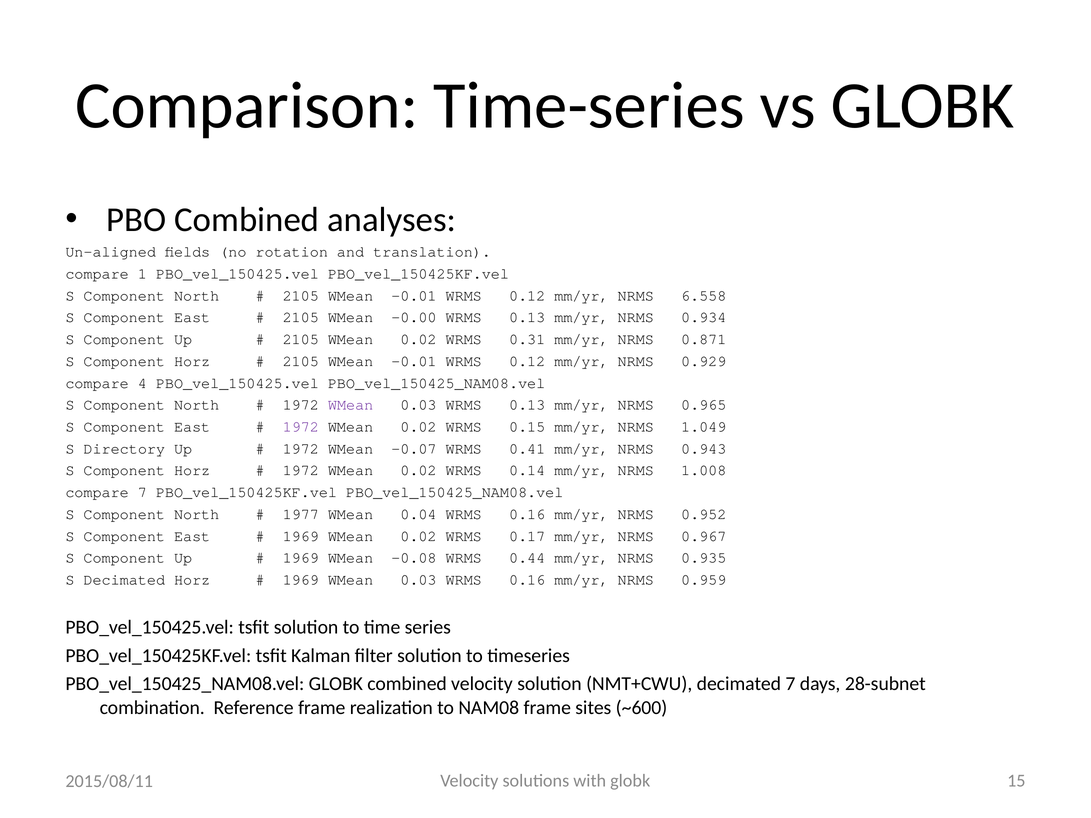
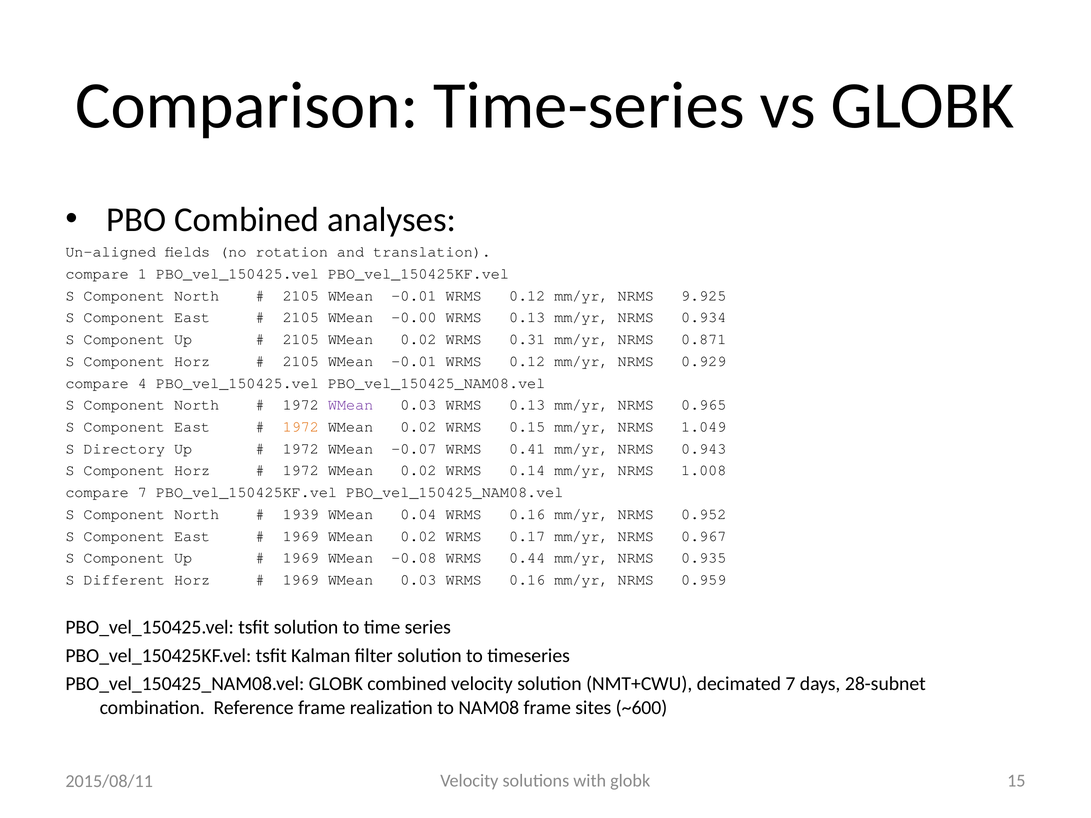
6.558: 6.558 -> 9.925 (704, 296)
1972 colour: purple -> orange (301, 427)
1977: 1977 -> 1939 (301, 514)
S Decimated: Decimated -> Different (124, 580)
